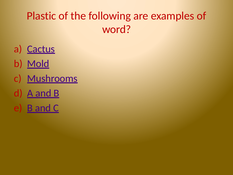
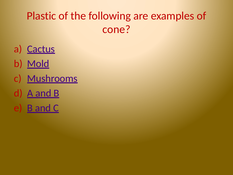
word: word -> cone (116, 29)
